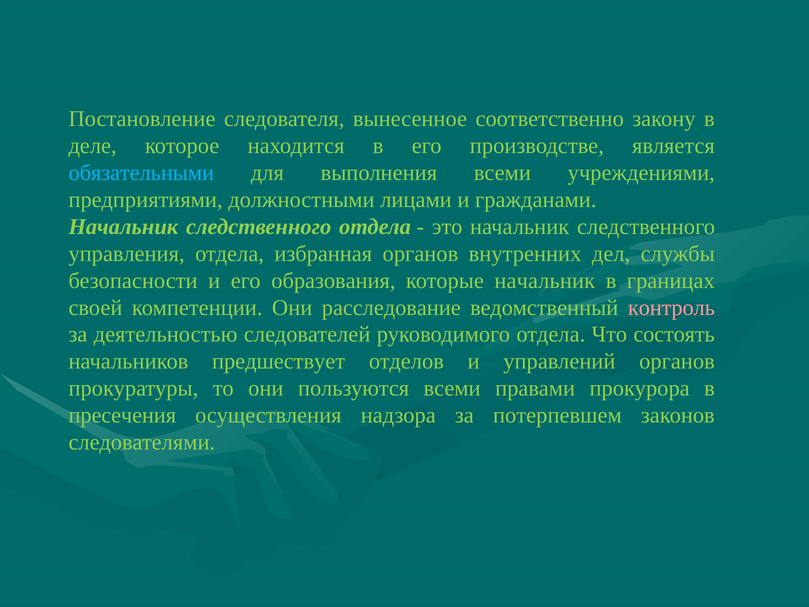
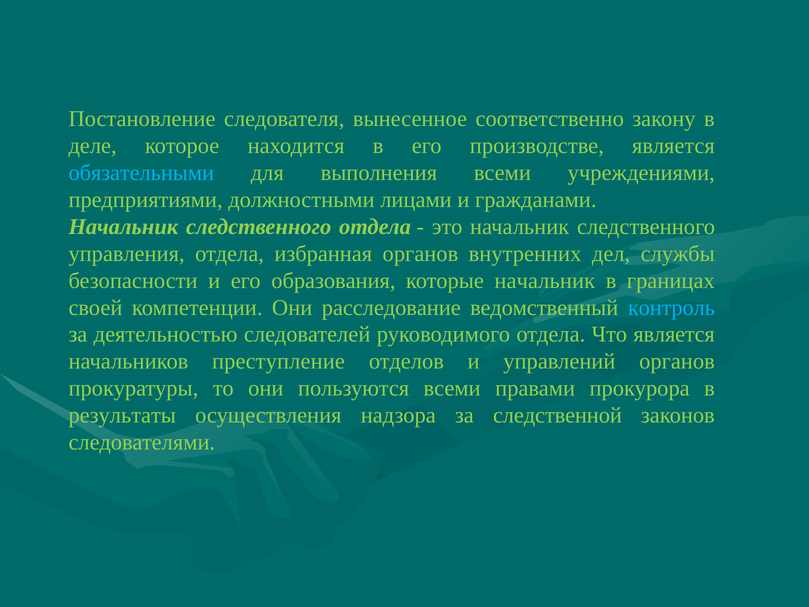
контроль colour: pink -> light blue (671, 307)
Что состоять: состоять -> является (674, 334)
предшествует: предшествует -> преступление (278, 361)
пресечения: пресечения -> результаты (122, 415)
потерпевшем: потерпевшем -> следственной (557, 415)
